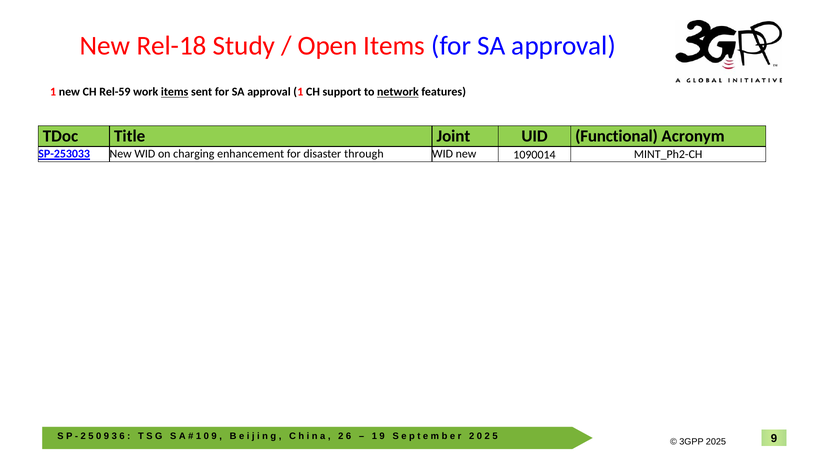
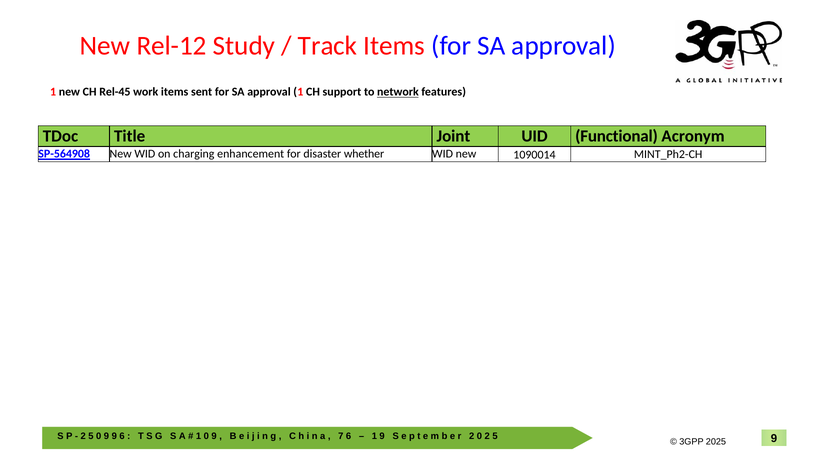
Rel-18: Rel-18 -> Rel-12 (172, 46)
Open: Open -> Track (328, 46)
Rel-59: Rel-59 -> Rel-45 (115, 92)
items underline: present -> none (175, 92)
SP-253033: SP-253033 -> SP-564908 (64, 154)
through: through -> whether (364, 154)
3: 3 -> 9 (114, 436)
2: 2 -> 7 (341, 436)
